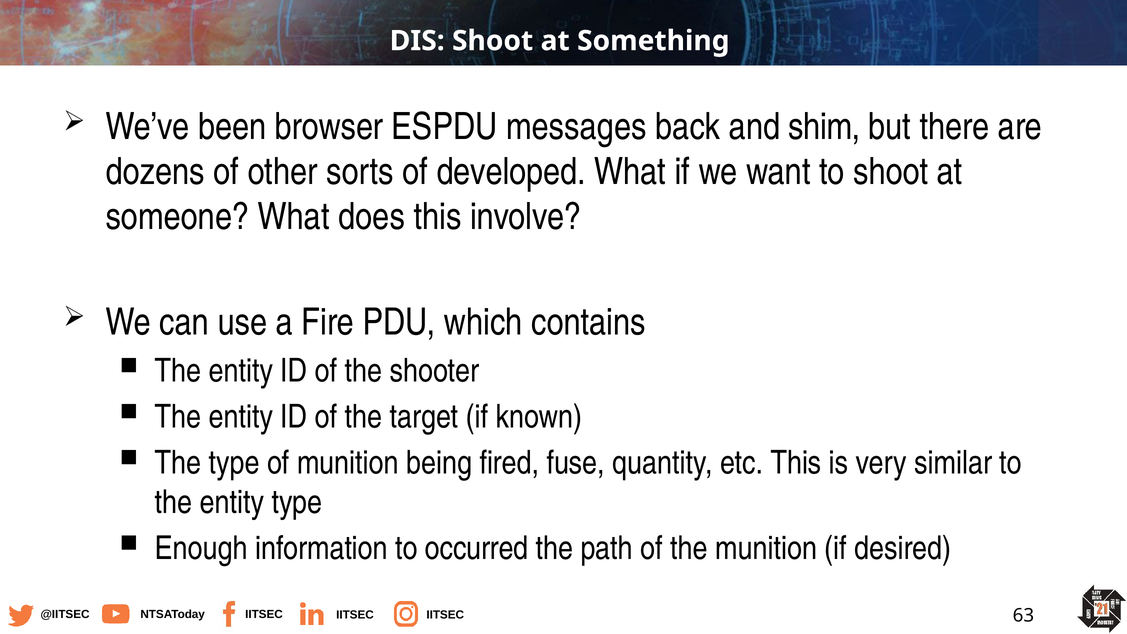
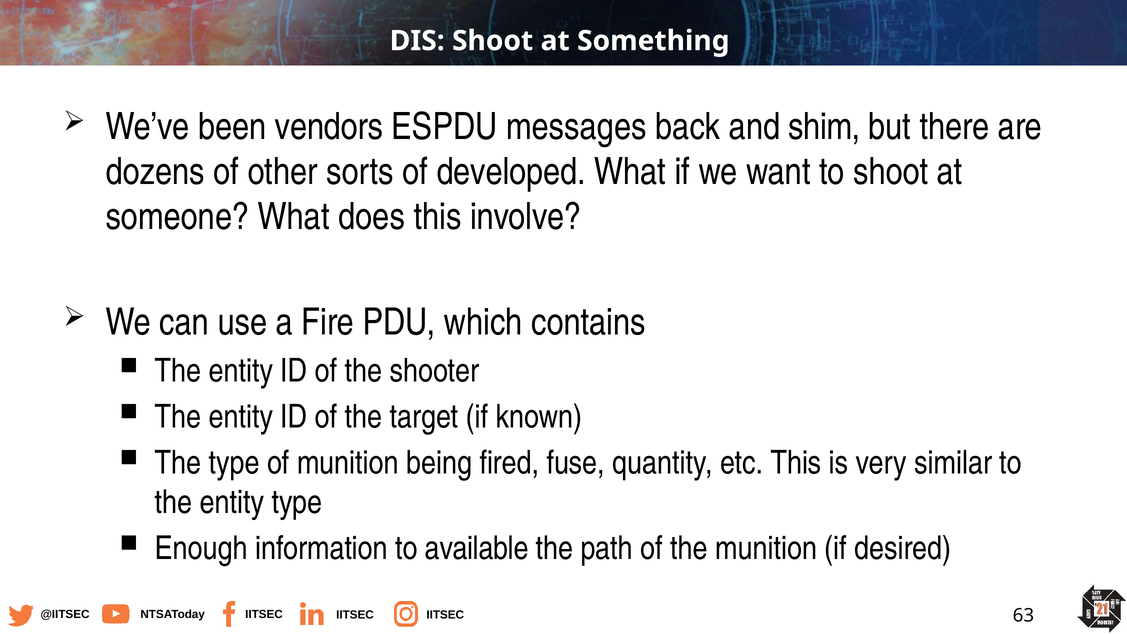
browser: browser -> vendors (329, 127)
occurred: occurred -> available (477, 548)
